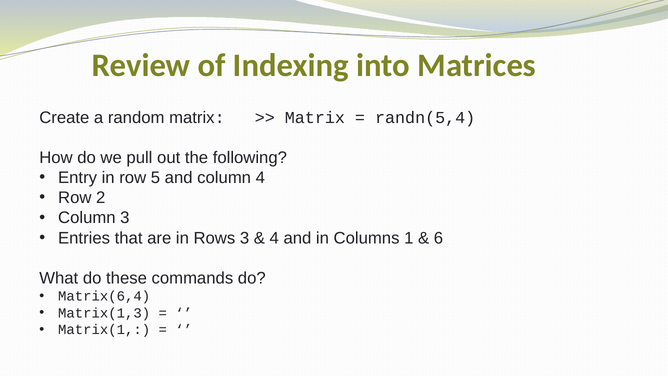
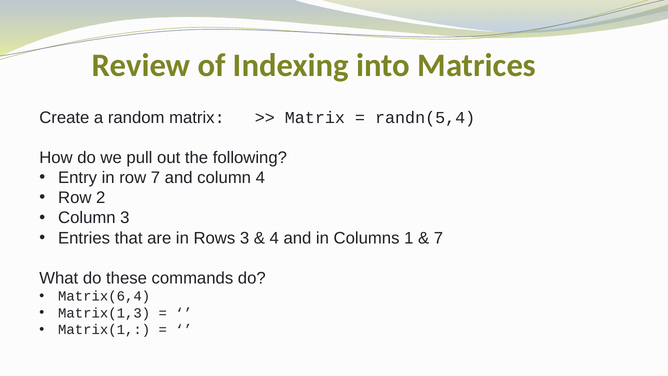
row 5: 5 -> 7 (155, 178)
6: 6 -> 7 (438, 238)
